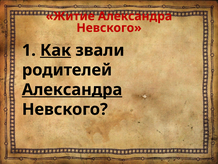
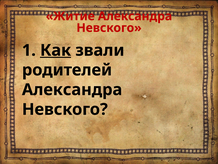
Александра underline: present -> none (72, 89)
